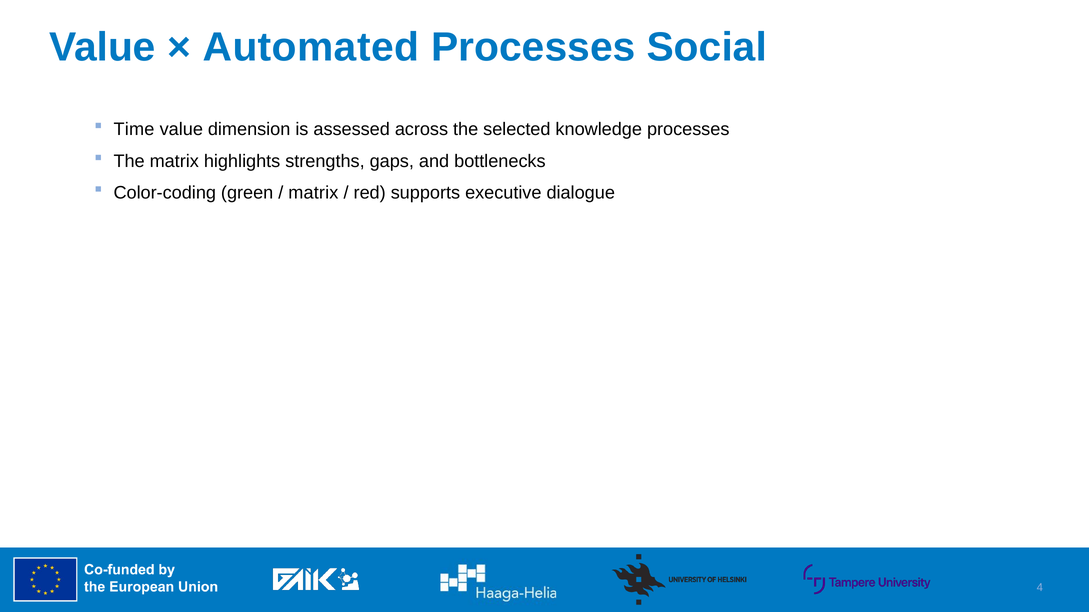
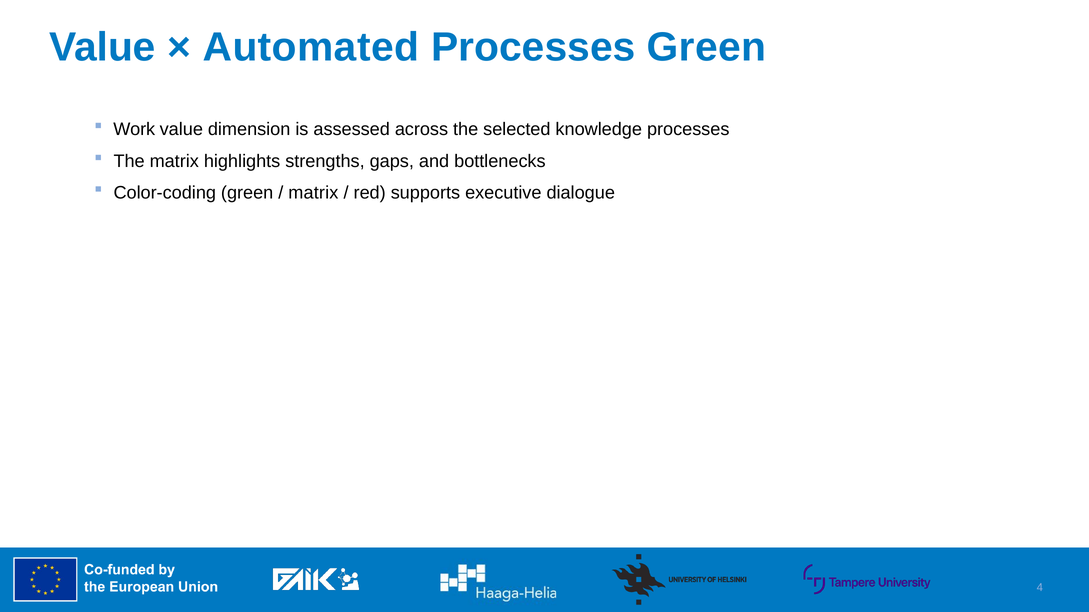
Processes Social: Social -> Green (707, 47)
Time: Time -> Work (134, 129)
